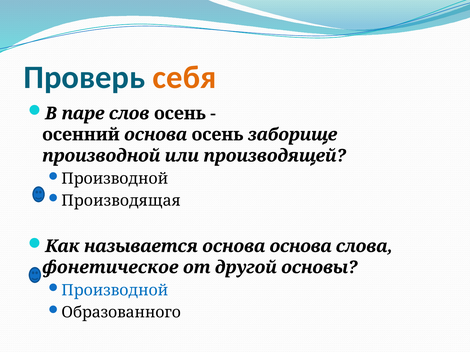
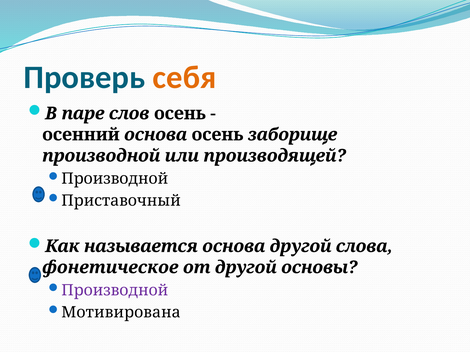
Производящая: Производящая -> Приставочный (121, 201)
основа основа: основа -> другой (301, 247)
Производной colour: blue -> purple (115, 291)
Образованного: Образованного -> Мотивирована (121, 313)
